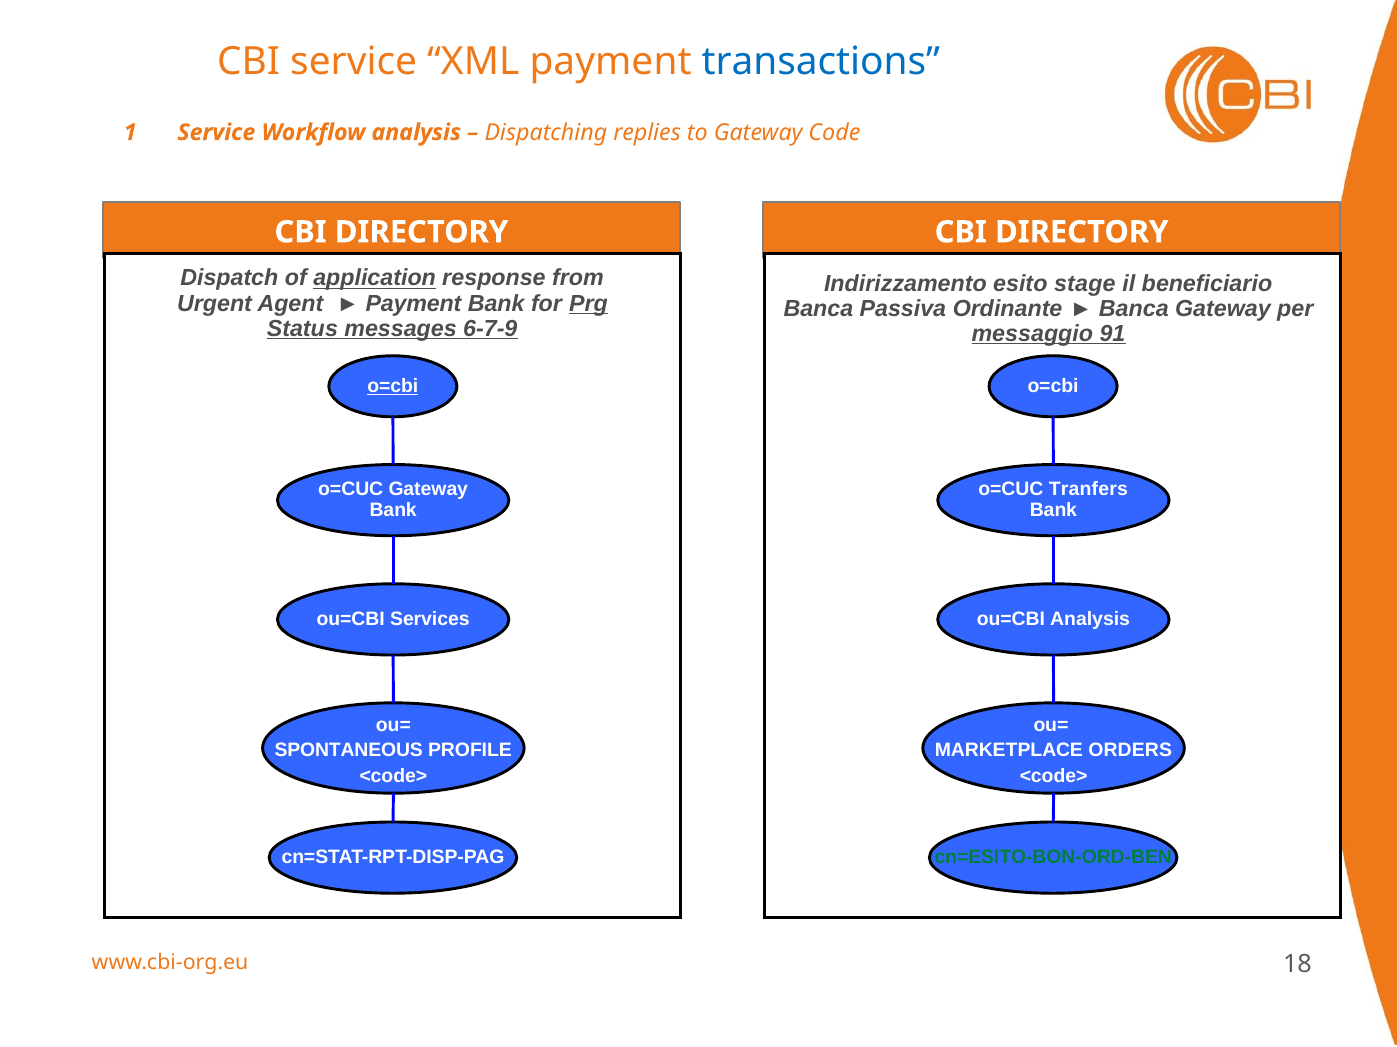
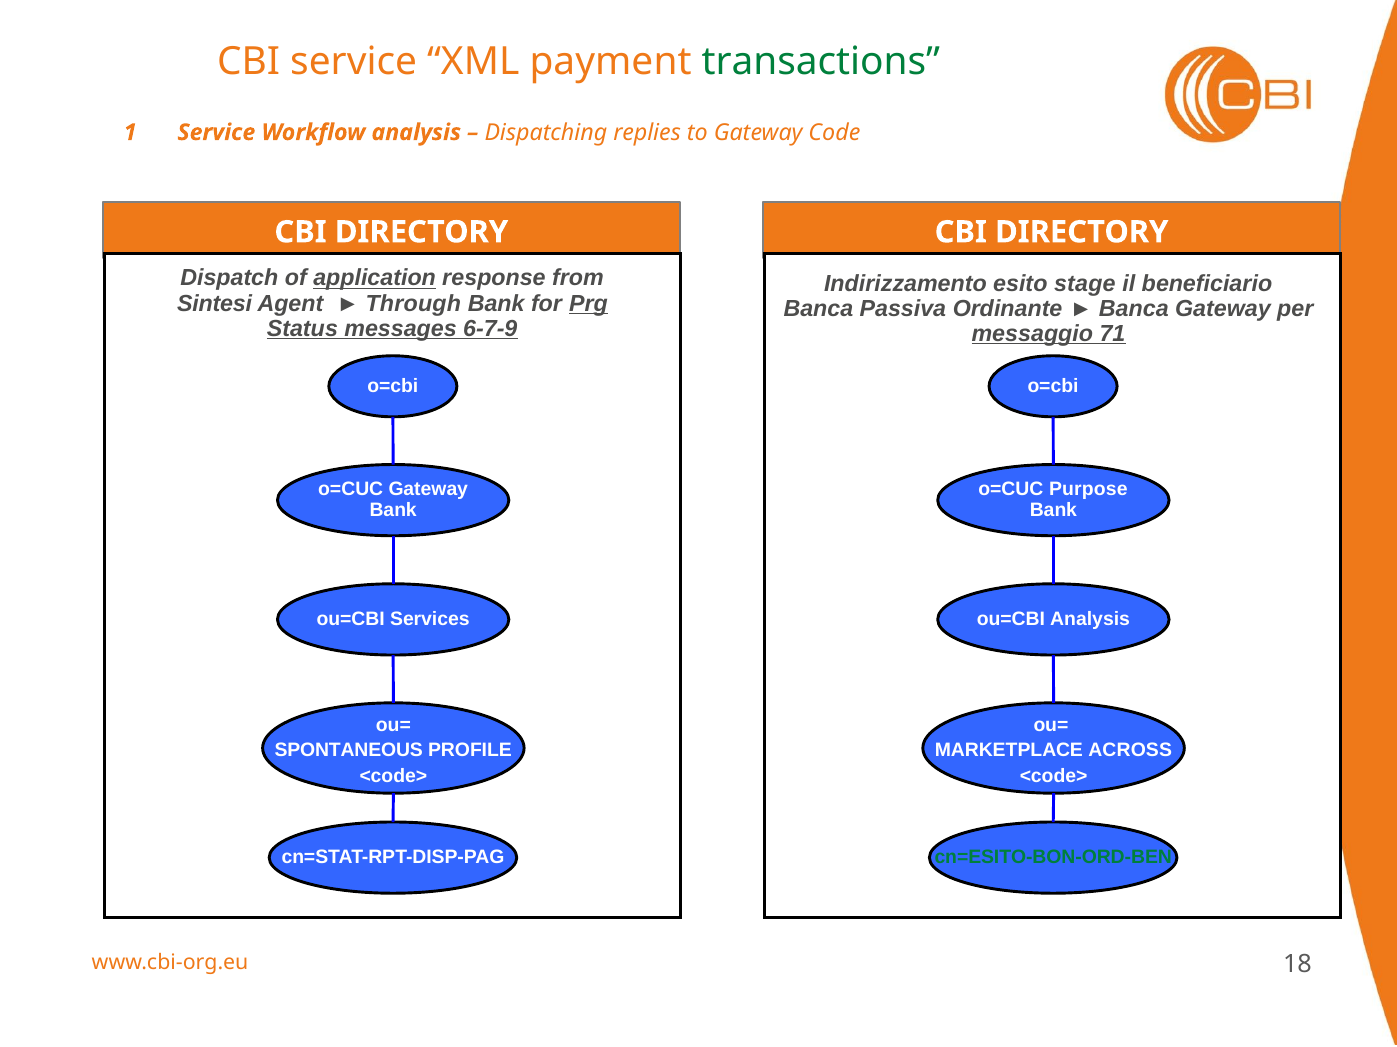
transactions colour: blue -> green (821, 61)
Urgent: Urgent -> Sintesi (215, 304)
Payment: Payment -> Through (413, 304)
91: 91 -> 71 (1112, 334)
o=cbi underline: present -> none (393, 386)
Tranfers: Tranfers -> Purpose (1088, 490)
ORDERS: ORDERS -> ACROSS (1130, 751)
